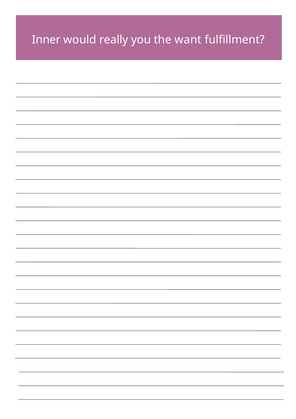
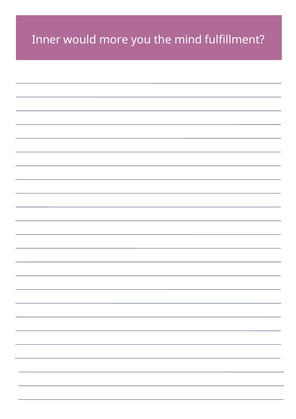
really: really -> more (114, 40)
want: want -> mind (188, 40)
